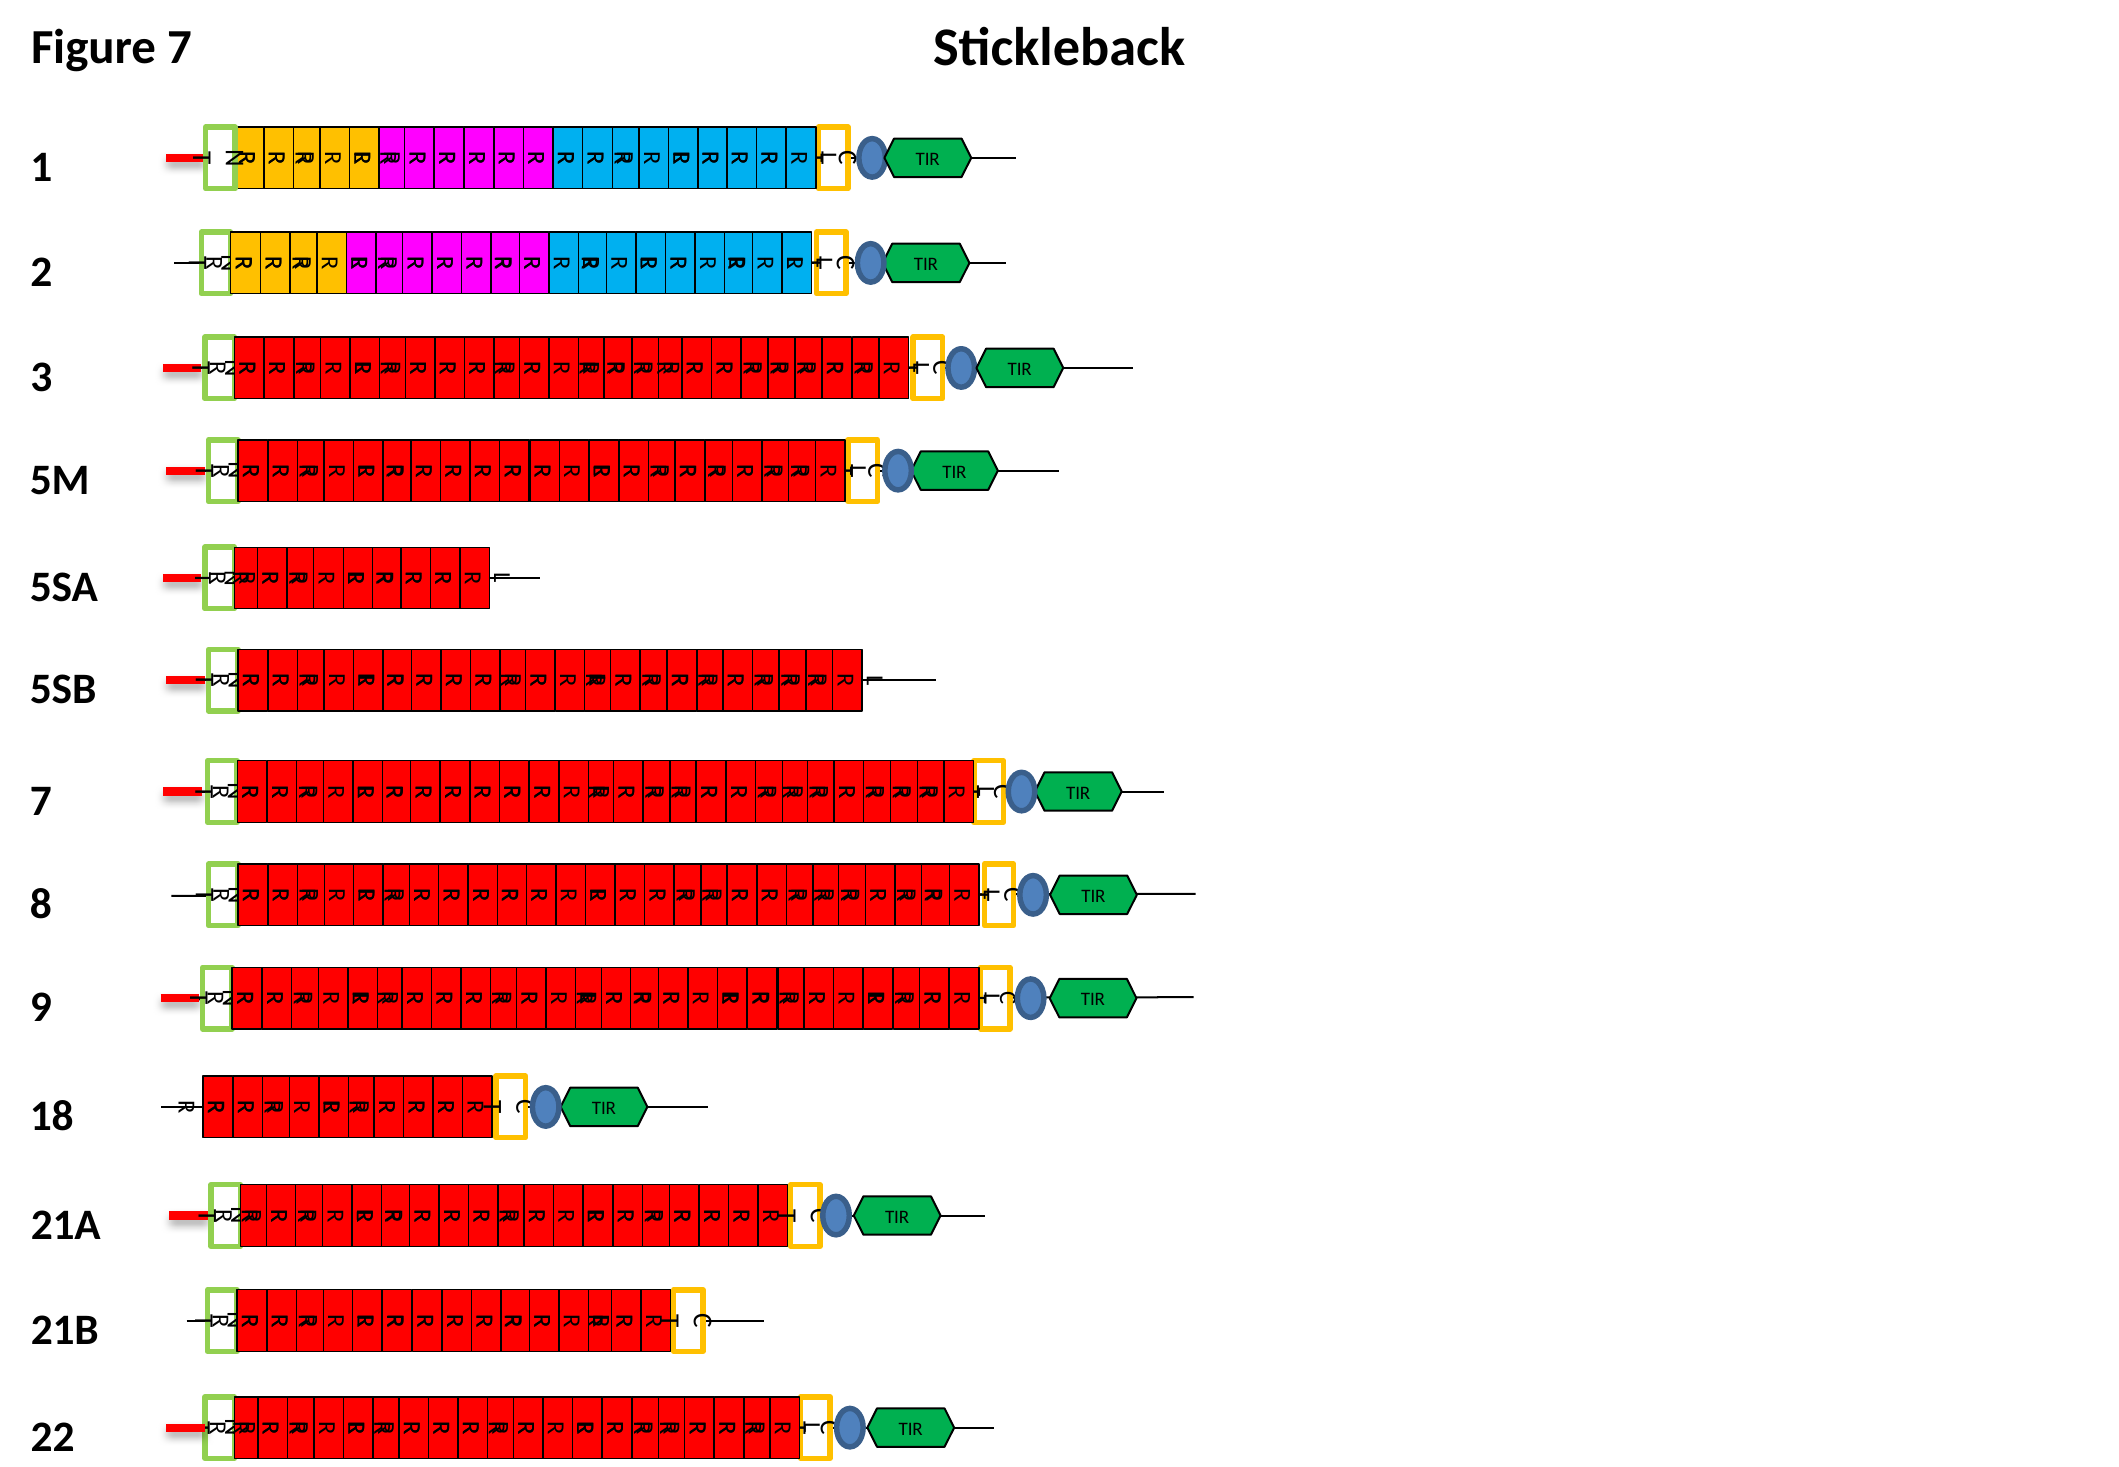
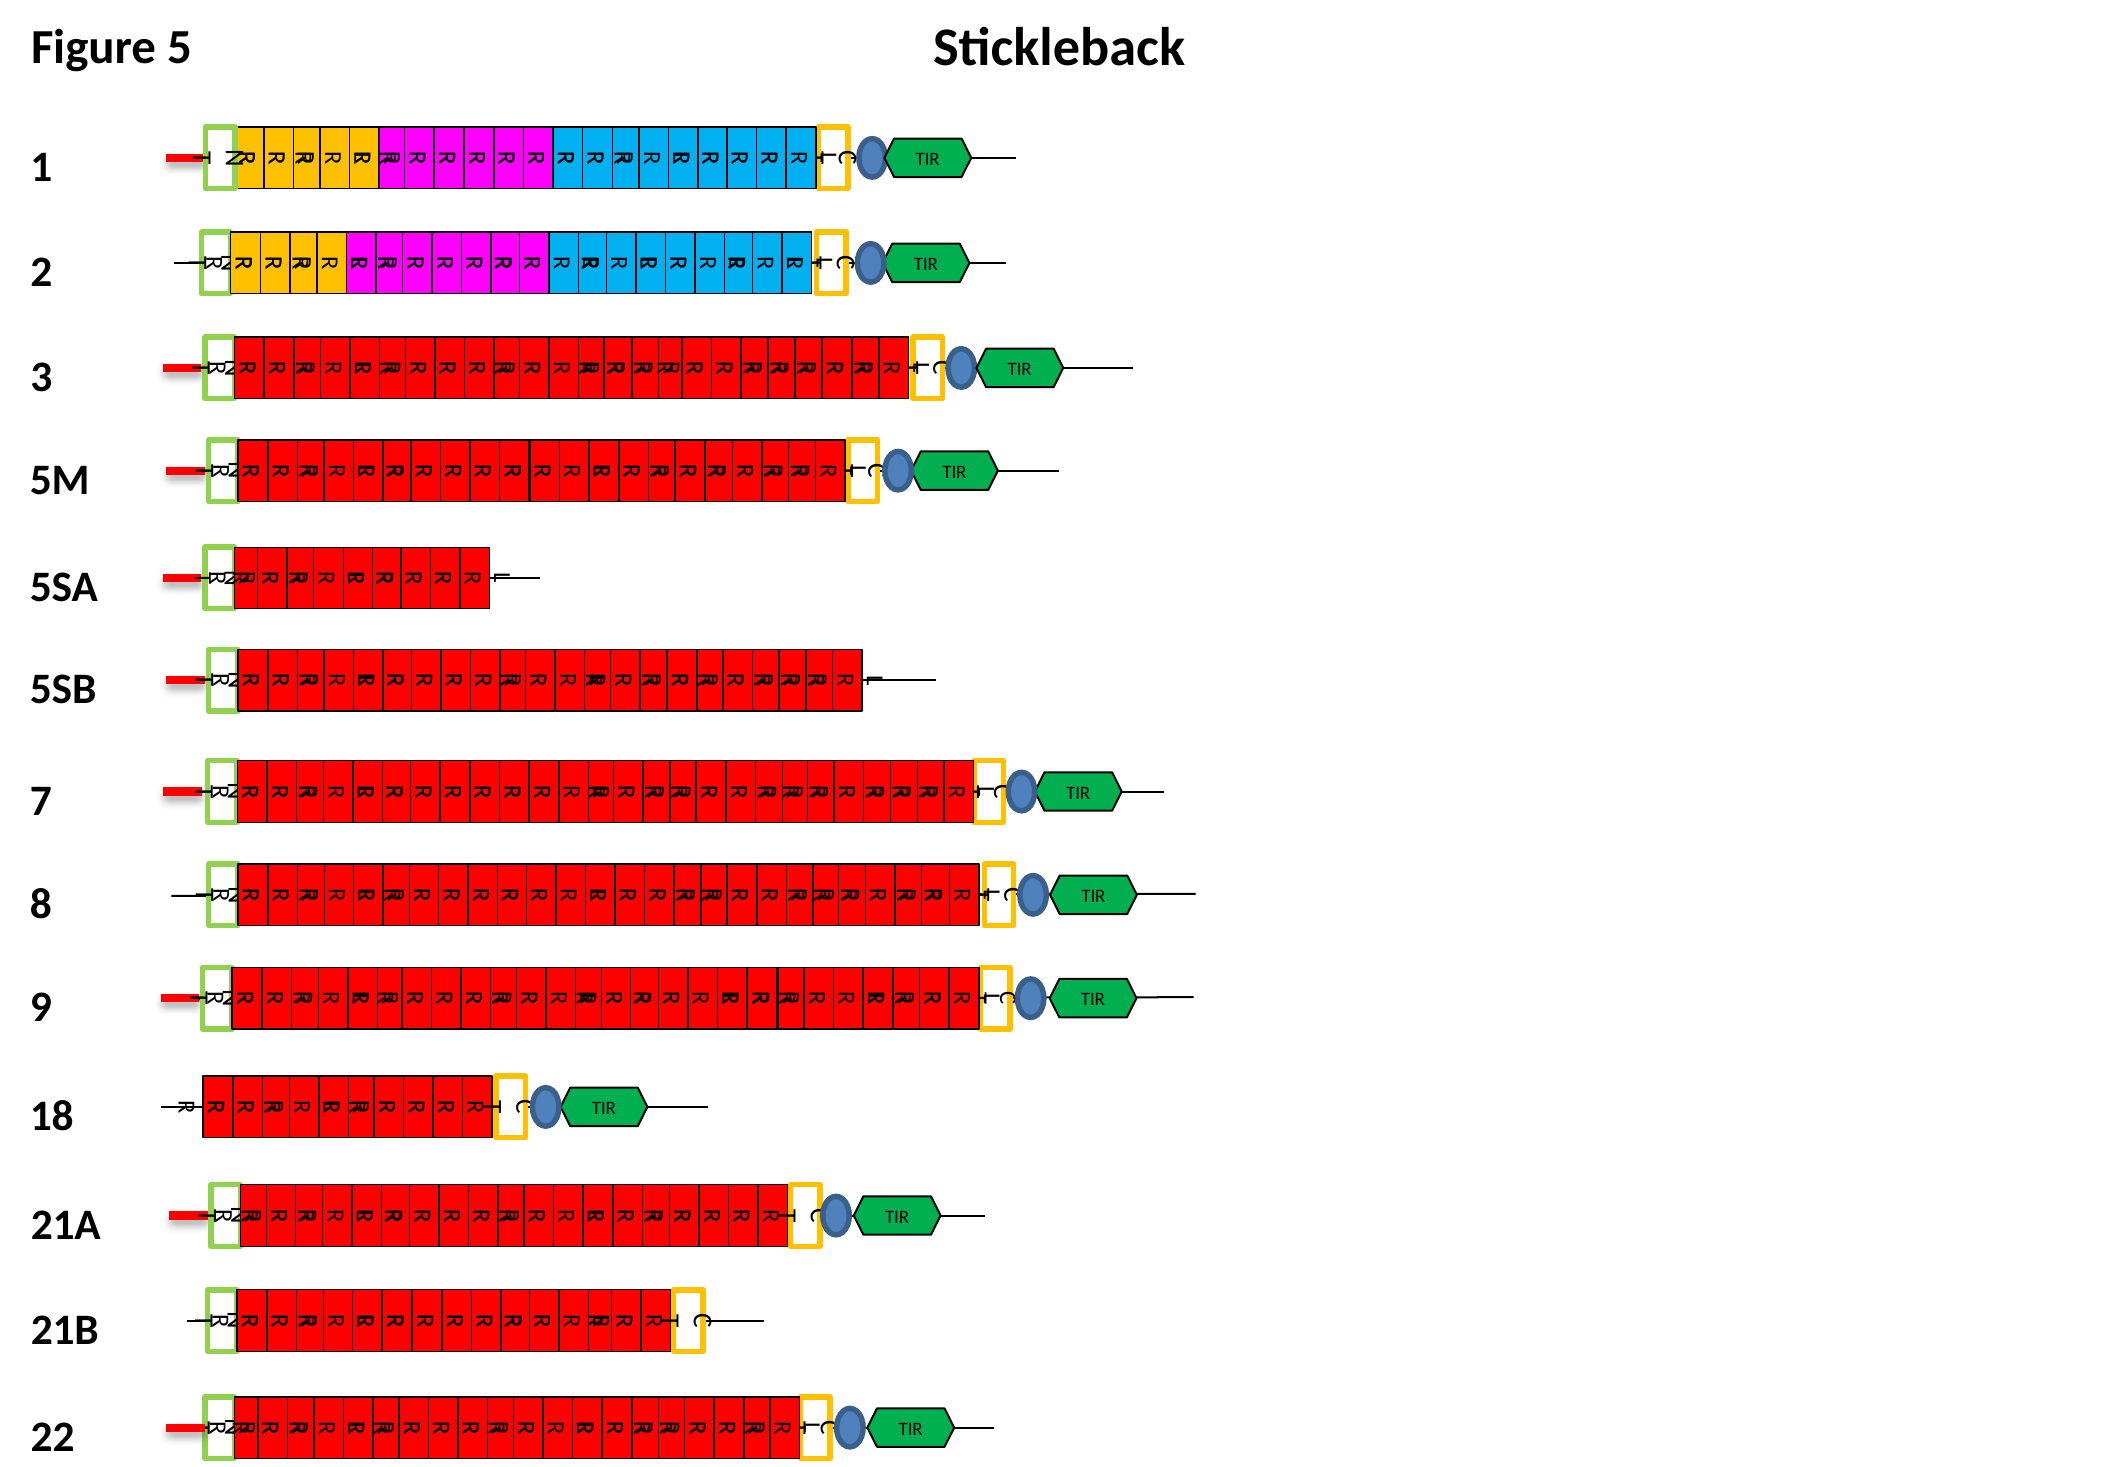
Figure 7: 7 -> 5 (179, 47)
